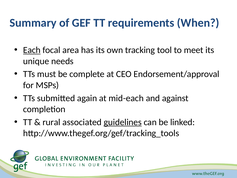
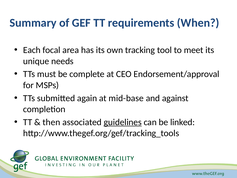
Each underline: present -> none (32, 50)
mid-each: mid-each -> mid-base (126, 98)
rural: rural -> then (51, 122)
